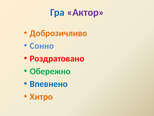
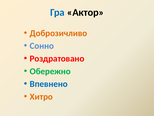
Актор colour: purple -> black (86, 12)
